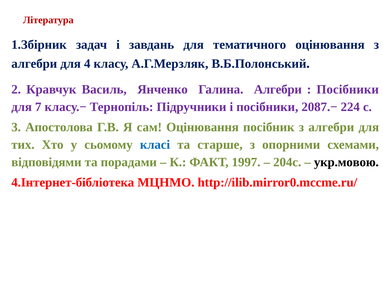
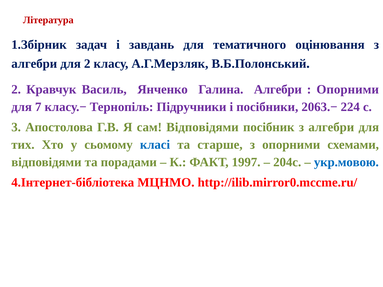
для 4: 4 -> 2 (87, 64)
Посібники: Посібники -> Опорними (348, 89)
2087.−: 2087.− -> 2063.− (319, 107)
сам Оцінювання: Оцінювання -> Відповідями (202, 127)
укр.мовою colour: black -> blue (346, 162)
